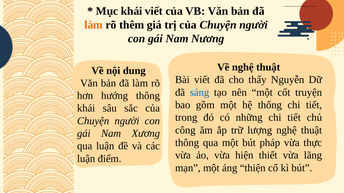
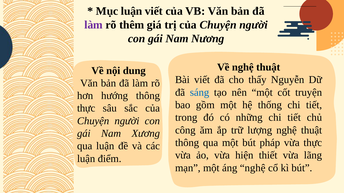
Mục khái: khái -> luận (132, 11)
làm colour: orange -> purple (94, 25)
khái: khái -> thực (86, 109)
áng thiện: thiện -> nghệ (253, 168)
